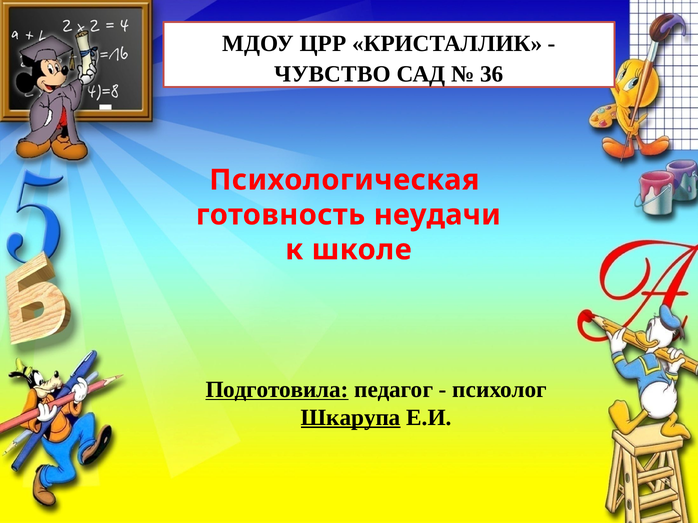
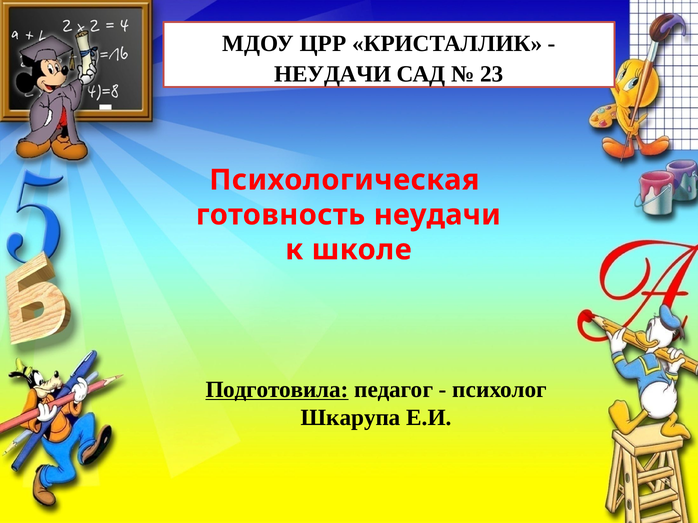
ЧУВСТВО: ЧУВСТВО -> НЕУДАЧИ (333, 74)
36: 36 -> 23 (492, 74)
Шкарупа underline: present -> none (351, 418)
